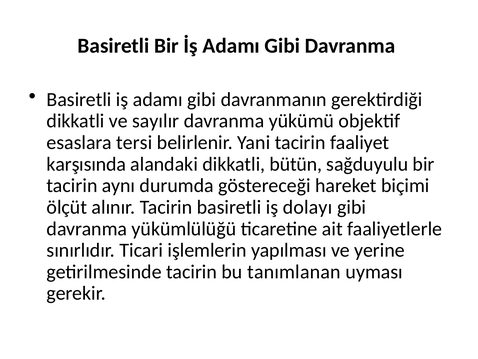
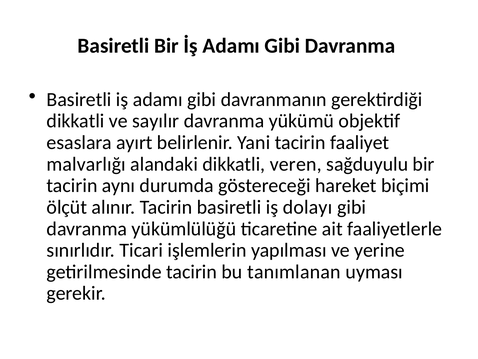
tersi: tersi -> ayırt (134, 142)
karşısında: karşısında -> malvarlığı (86, 164)
bütün: bütün -> veren (296, 164)
